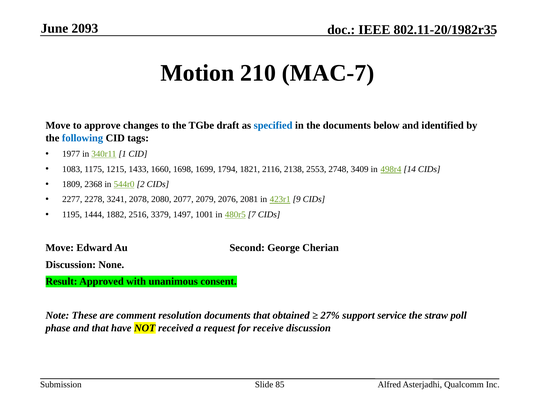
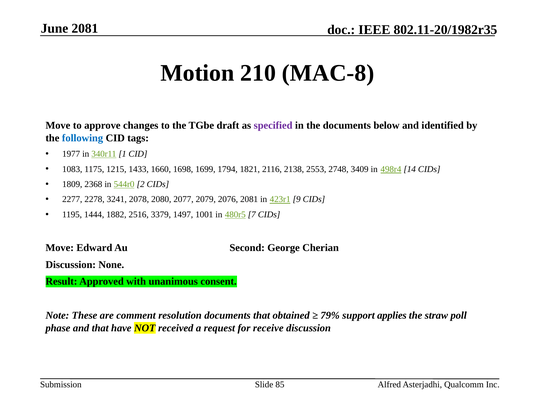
June 2093: 2093 -> 2081 (85, 28)
MAC-7: MAC-7 -> MAC-8 (328, 73)
specified colour: blue -> purple (273, 126)
27%: 27% -> 79% (330, 316)
service: service -> applies (392, 316)
